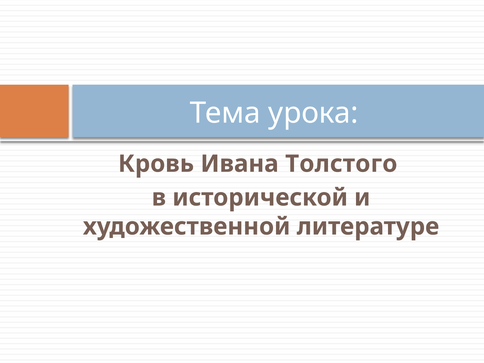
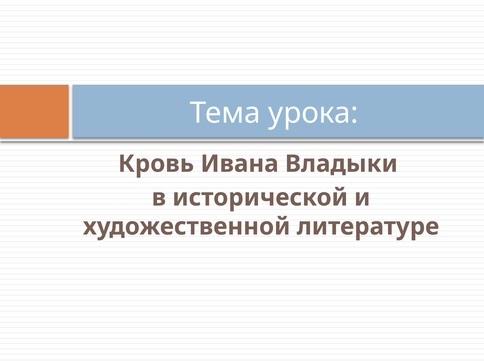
Толстого: Толстого -> Владыки (341, 164)
